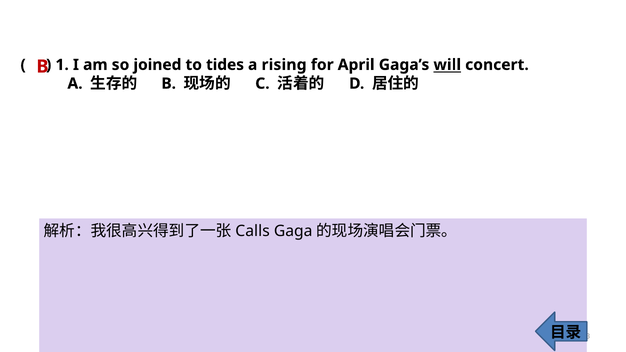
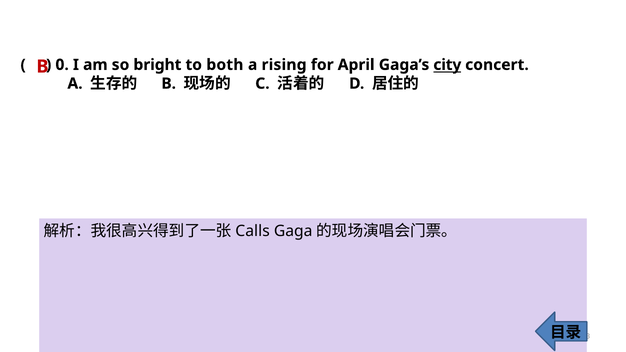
1: 1 -> 0 (62, 65)
joined: joined -> bright (157, 65)
tides: tides -> both (225, 65)
will: will -> city (447, 65)
